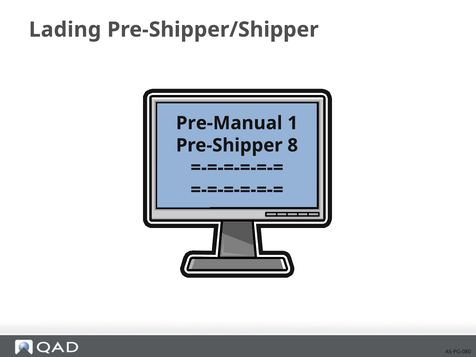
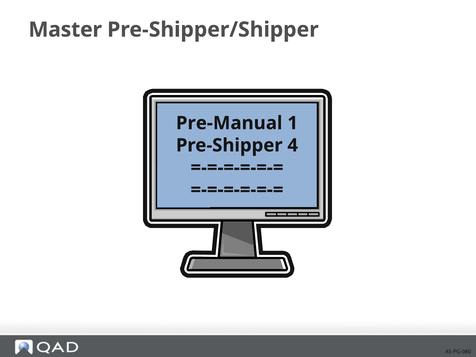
Lading: Lading -> Master (65, 30)
8: 8 -> 4 (293, 145)
